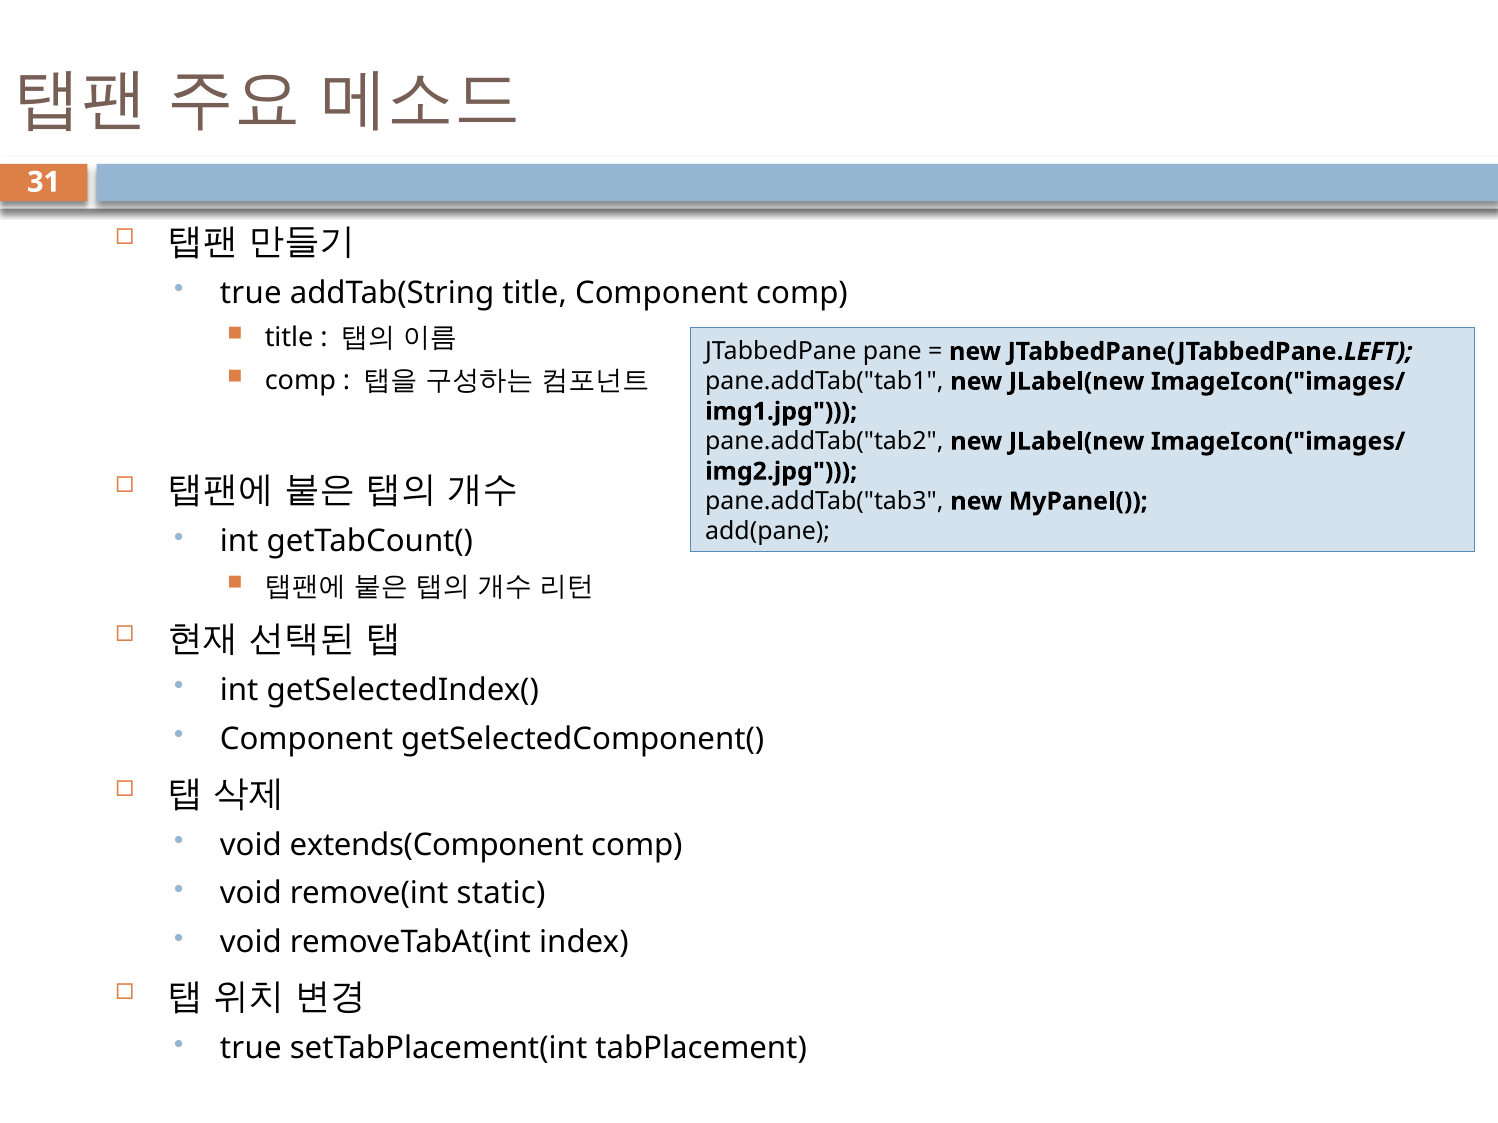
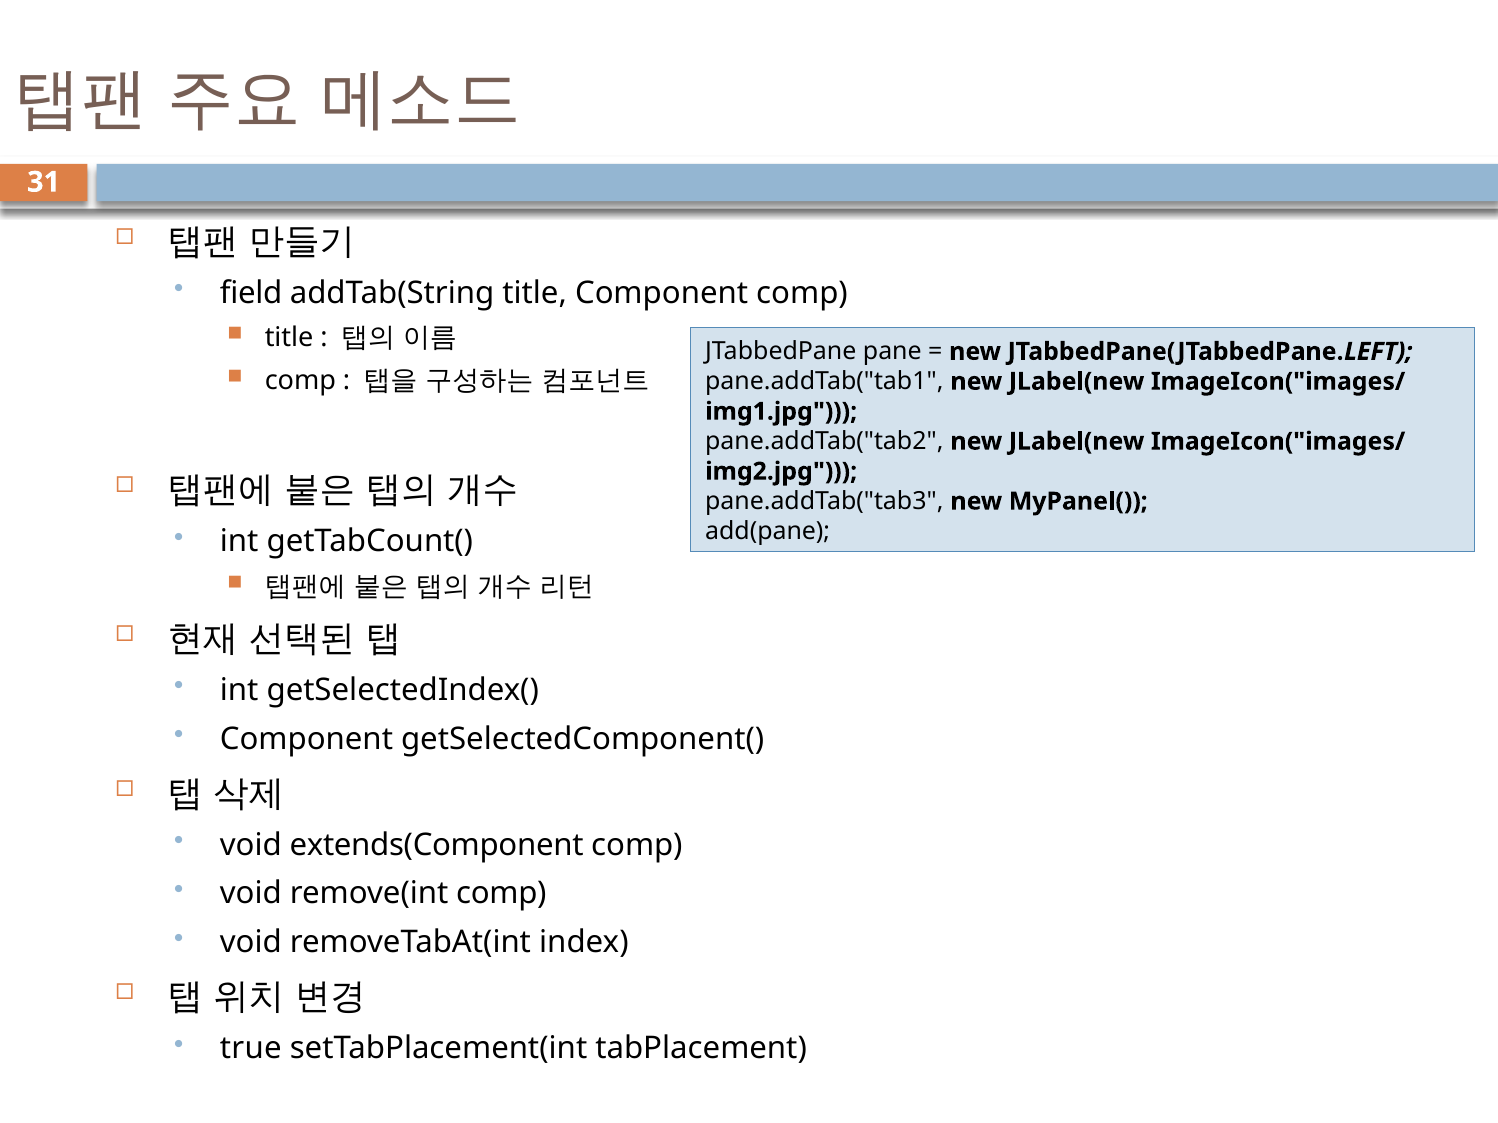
true: true -> field (251, 293)
remove(int static: static -> comp (501, 894)
